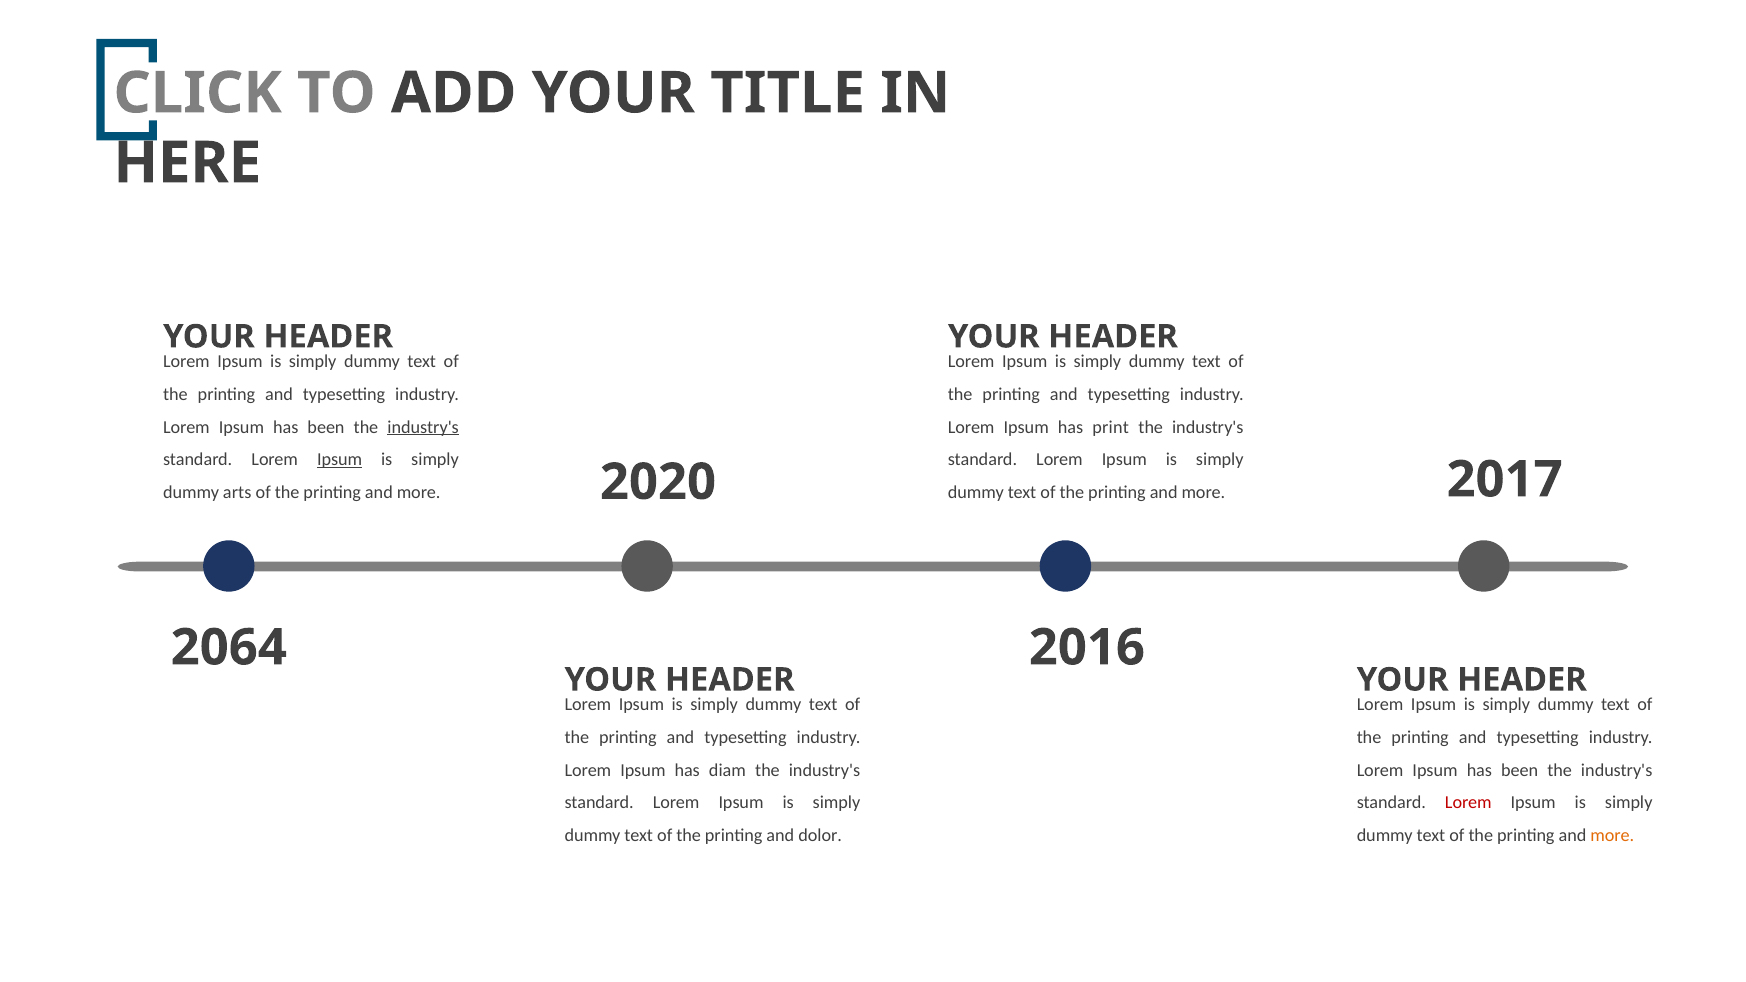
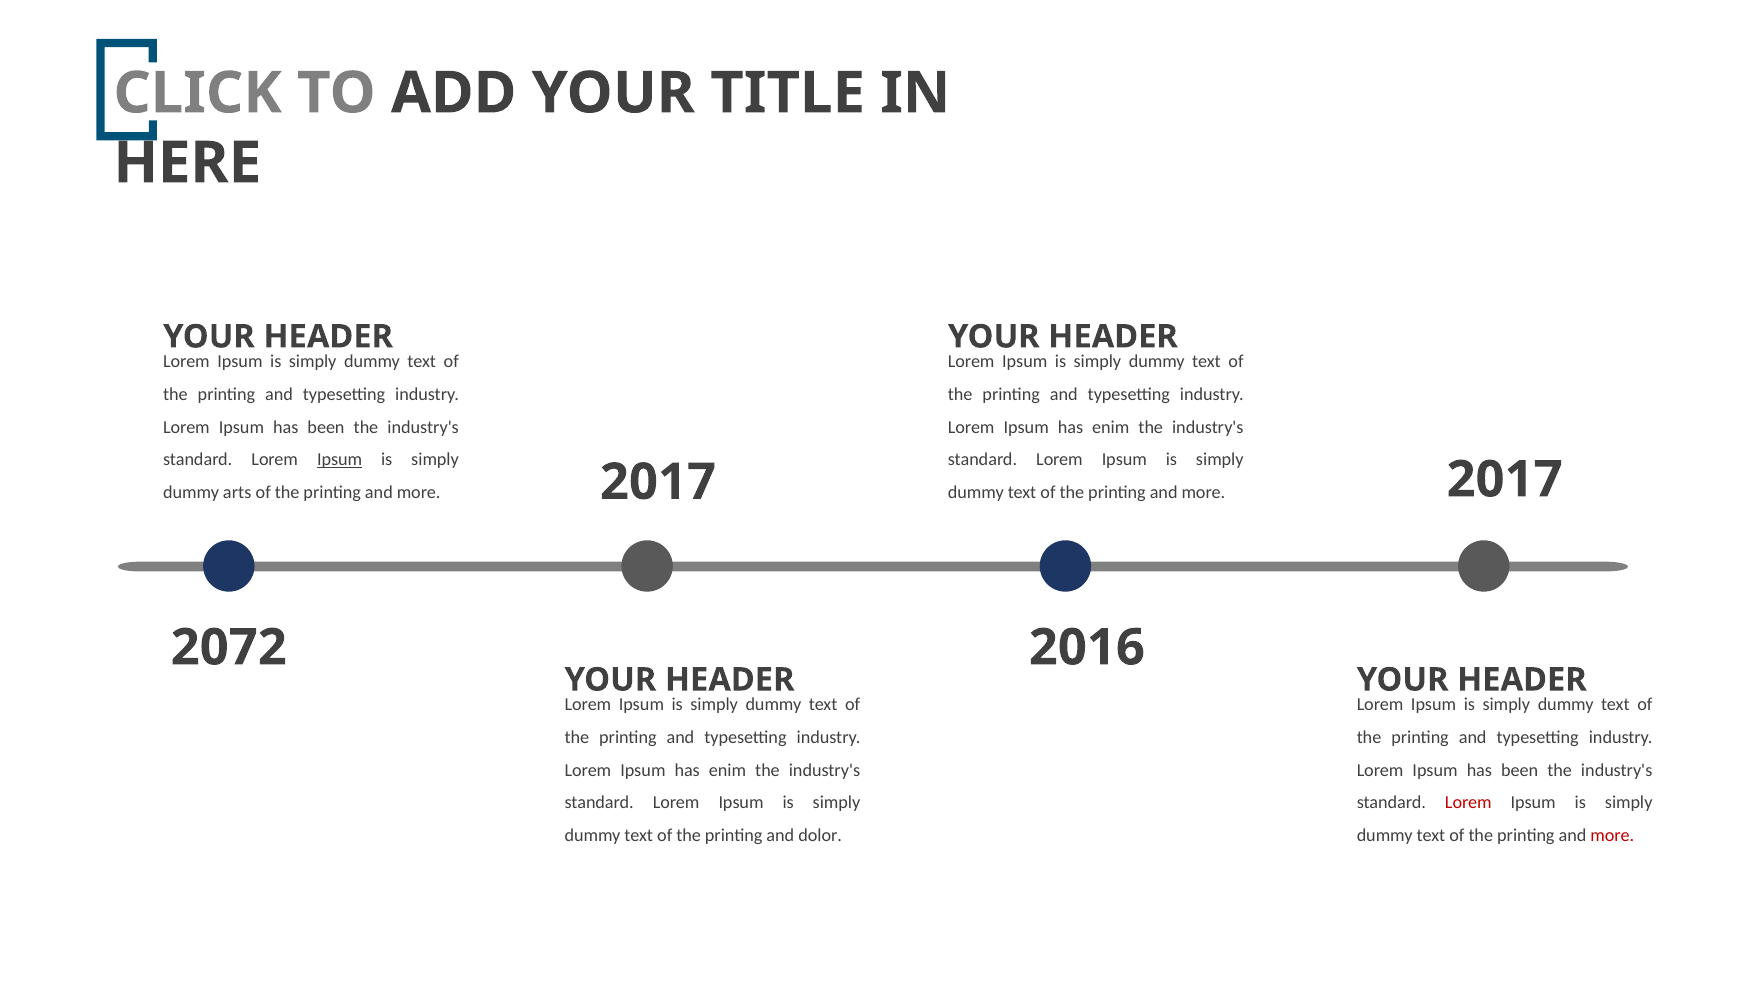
industry's underline: present -> none (423, 427)
print: print -> enim (1111, 427)
2020: 2020 -> 2017 (658, 482)
2064: 2064 -> 2072 (229, 648)
diam: diam -> enim (727, 770)
more colour: orange -> red (1612, 836)
